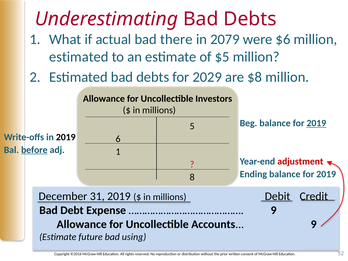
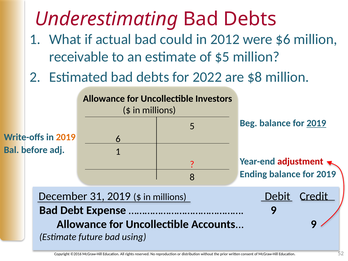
there: there -> could (176, 39)
2079: 2079 -> 2012 (225, 39)
estimated: estimated -> receivable (79, 57)
2029: 2029 -> 2022 (207, 77)
2019 colour: black -> orange (66, 137)
before underline: present -> none (34, 150)
